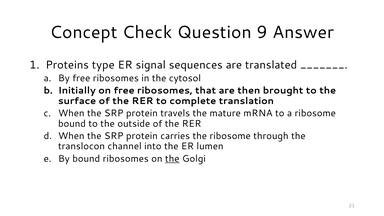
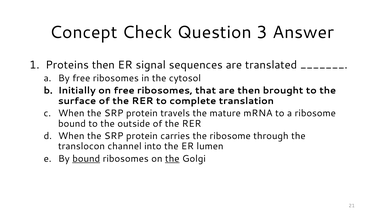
9: 9 -> 3 (262, 32)
Proteins type: type -> then (103, 65)
bound underline: none -> present (86, 159)
